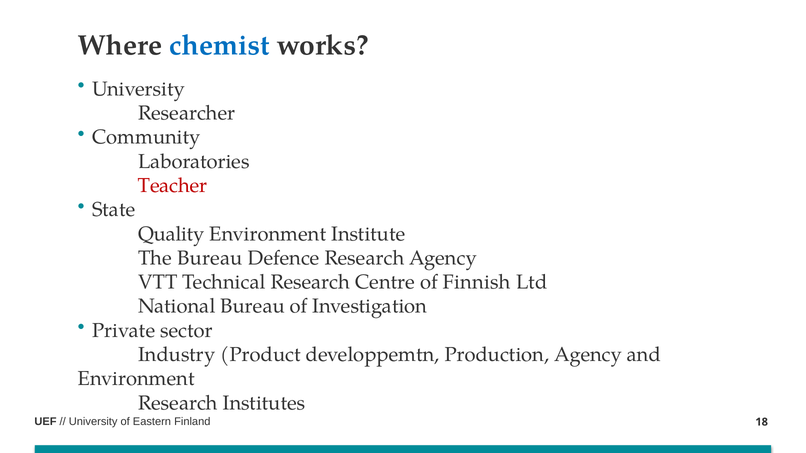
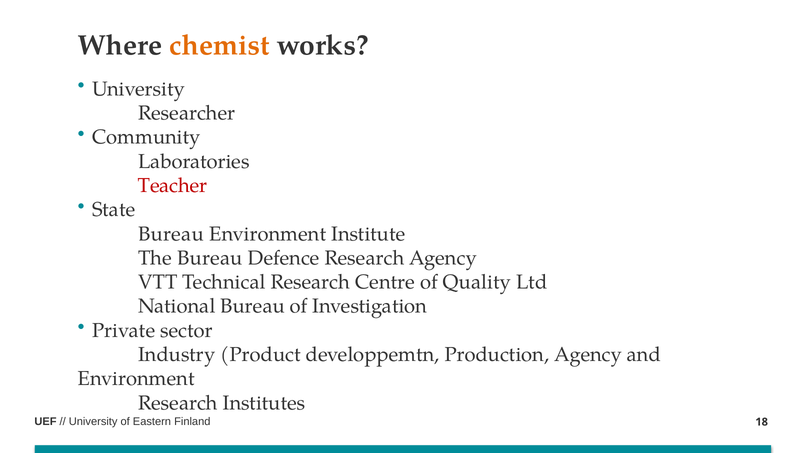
chemist colour: blue -> orange (219, 45)
Quality: Quality -> Bureau (171, 234)
Finnish: Finnish -> Quality (477, 282)
